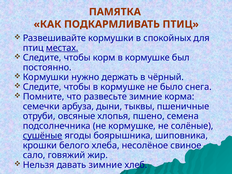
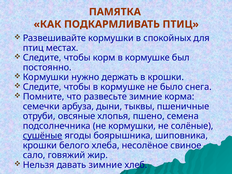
местах underline: present -> none (62, 48)
в чёрный: чёрный -> крошки (166, 77)
не кормушке: кормушке -> кормушки (132, 126)
